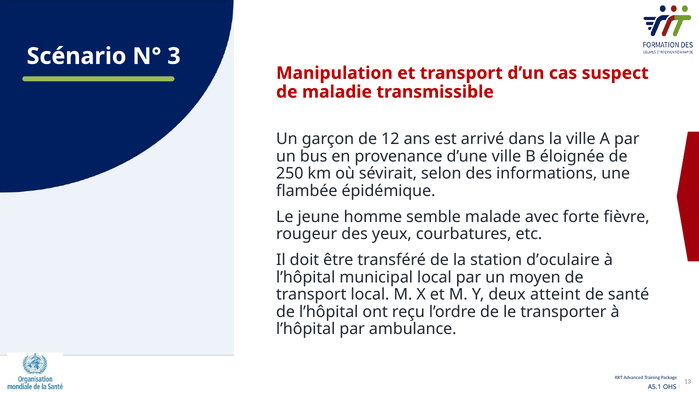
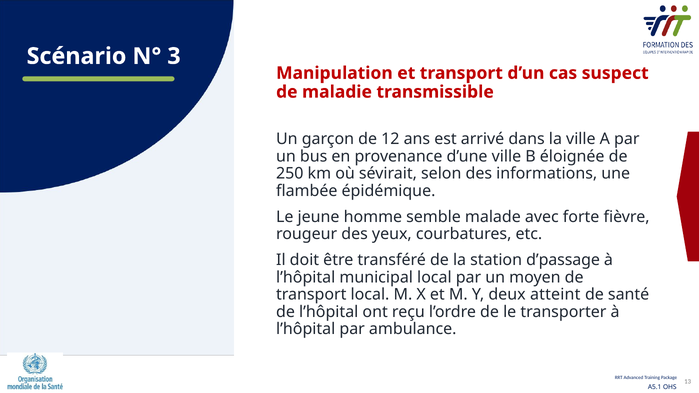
d’oculaire: d’oculaire -> d’passage (563, 260)
